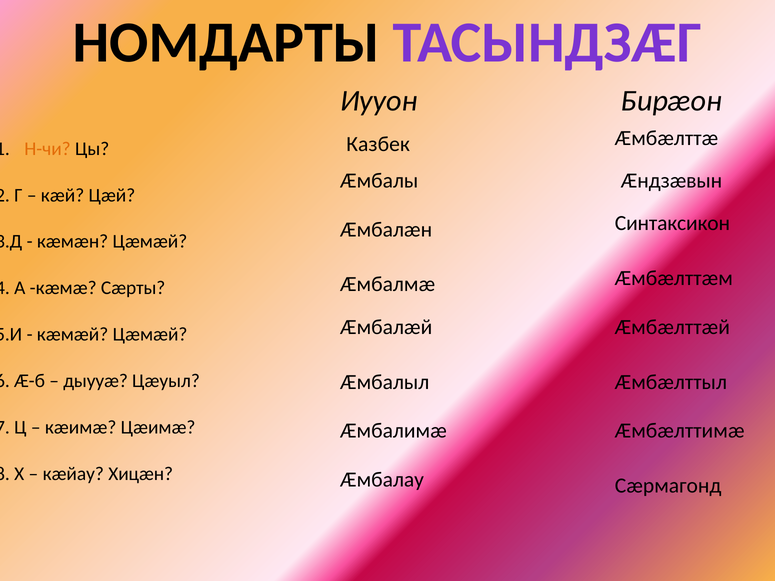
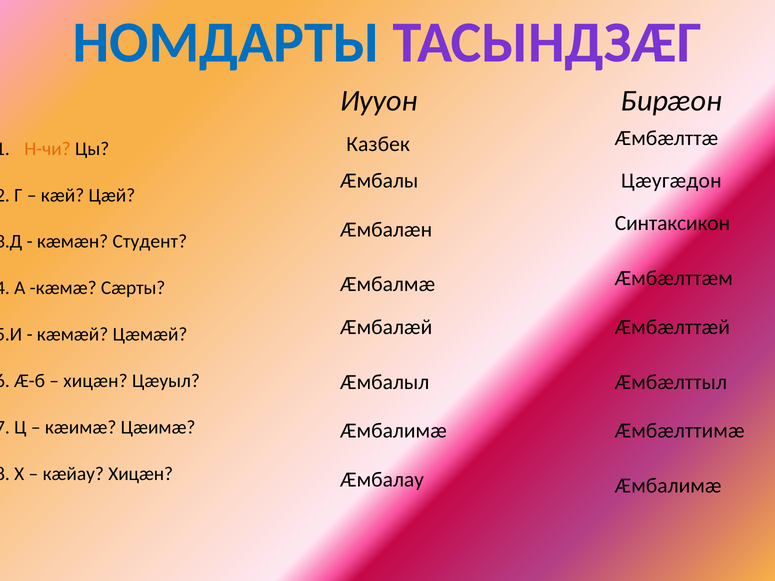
НОМДАРТЫ colour: black -> blue (226, 43)
Æндзæвын: Æндзæвын -> Цæугæдон (671, 181)
кæмæн Цæмæй: Цæмæй -> Студент (150, 242)
дыууæ: дыууæ -> хицæн (95, 381)
Æмбалау Сæрмагонд: Сæрмагонд -> Æмбалимæ (668, 486)
